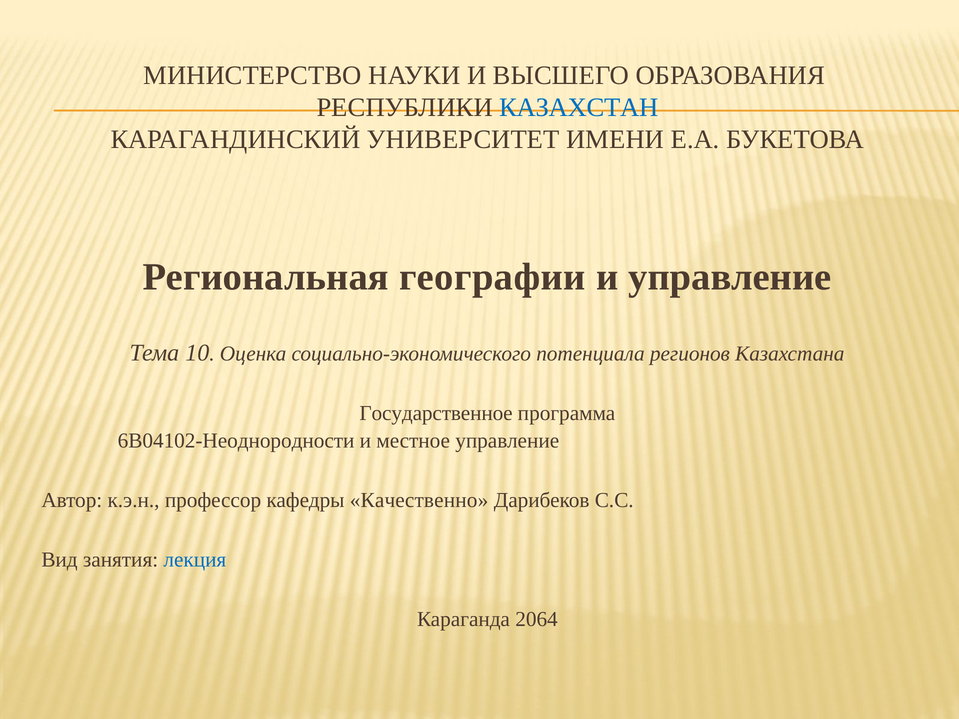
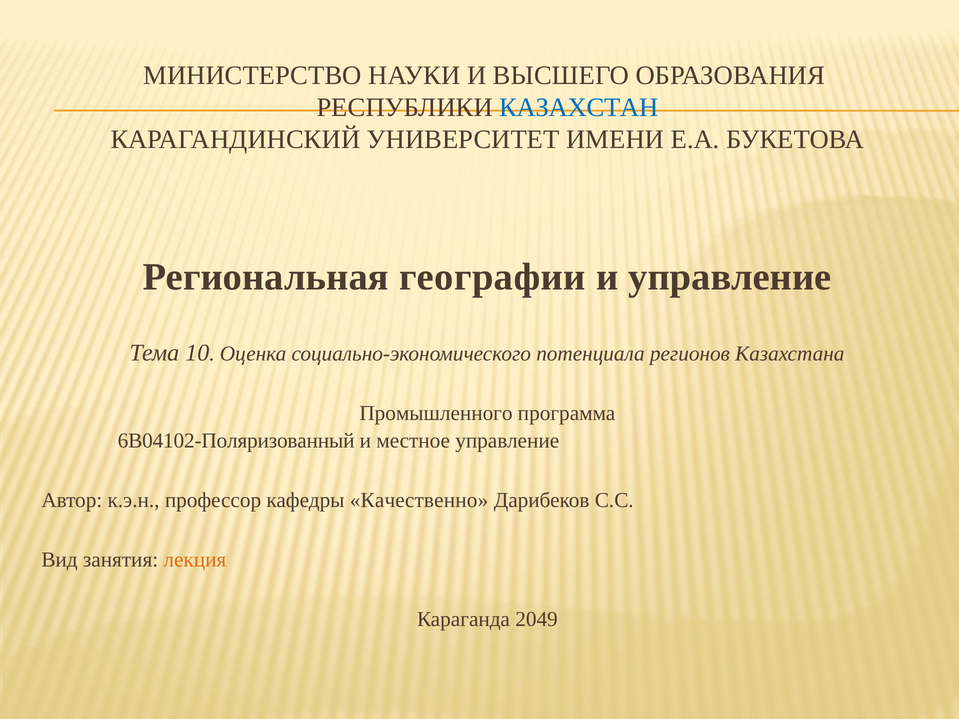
Государственное: Государственное -> Промышленного (436, 414)
6B04102-Неоднородности: 6B04102-Неоднородности -> 6B04102-Поляризованный (236, 441)
лекция colour: blue -> orange (195, 560)
2064: 2064 -> 2049 (537, 620)
